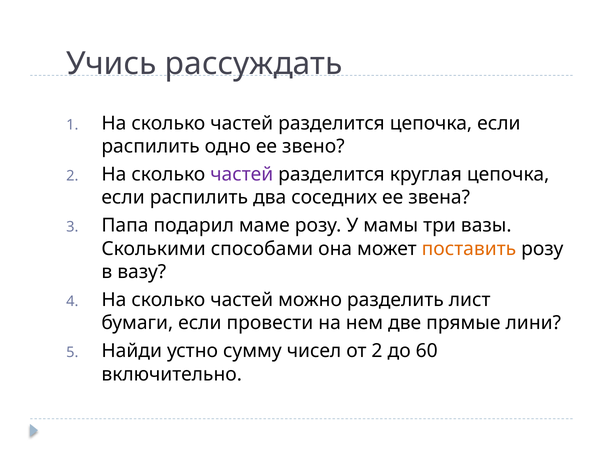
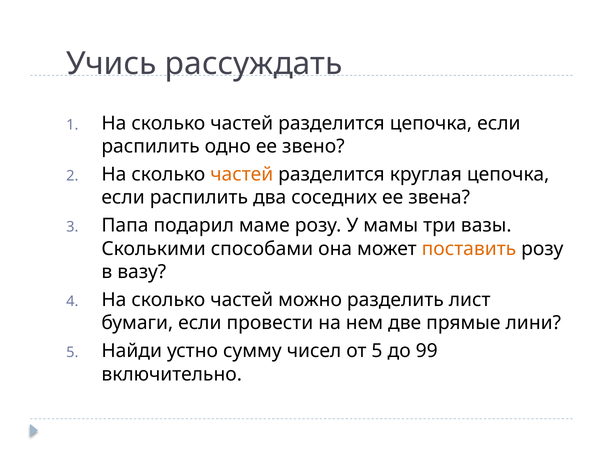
частей colour: purple -> orange (242, 174)
от 2: 2 -> 5 (377, 351)
60: 60 -> 99 (427, 351)
